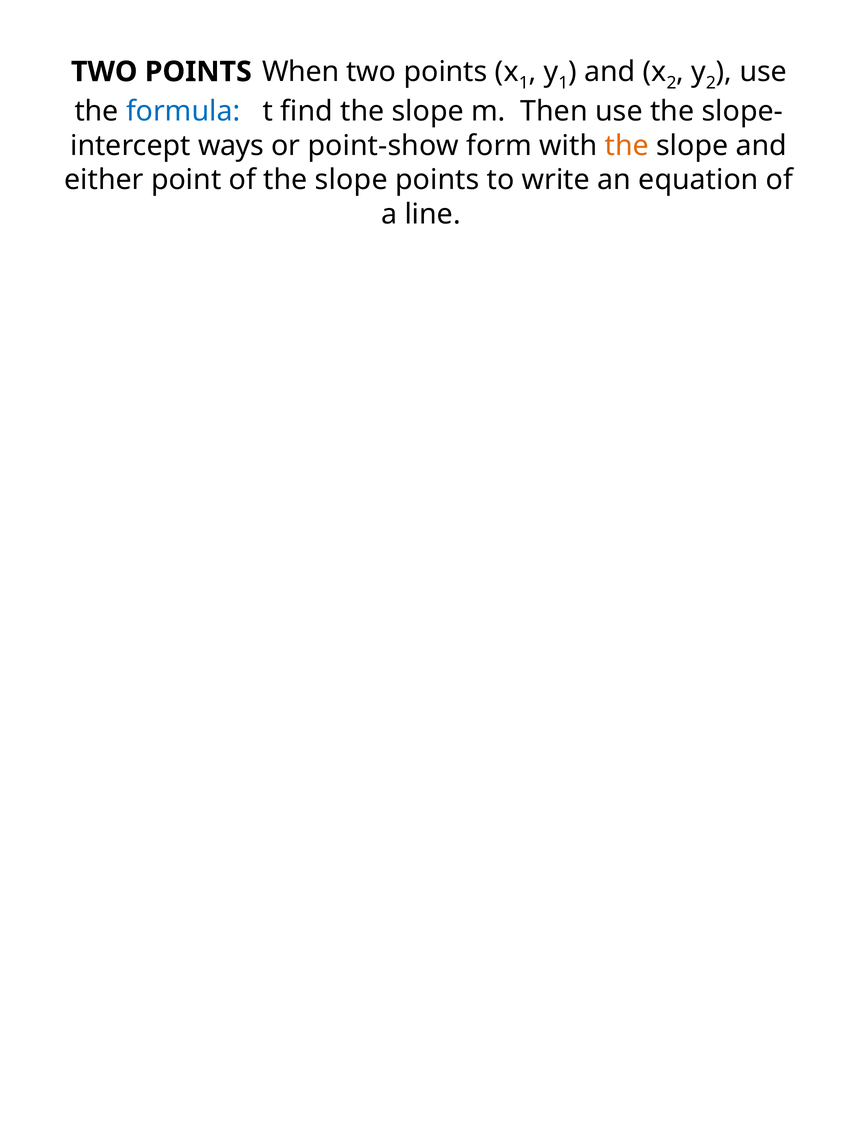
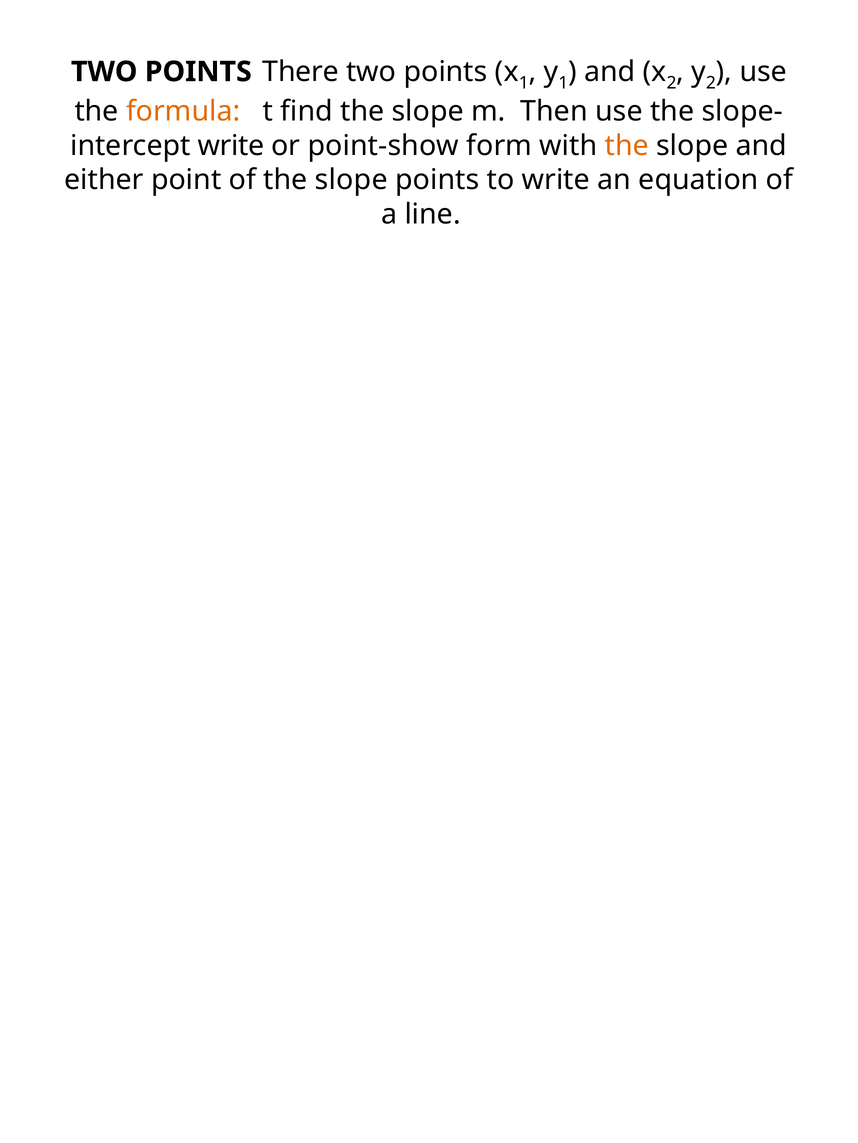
When: When -> There (301, 72)
formula colour: blue -> orange (183, 111)
ways: ways -> write (231, 146)
